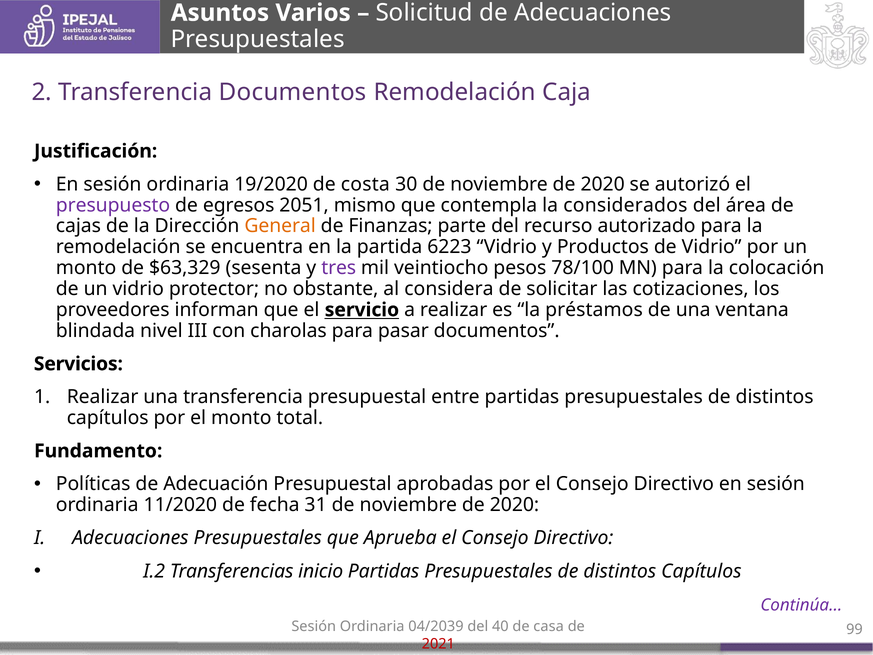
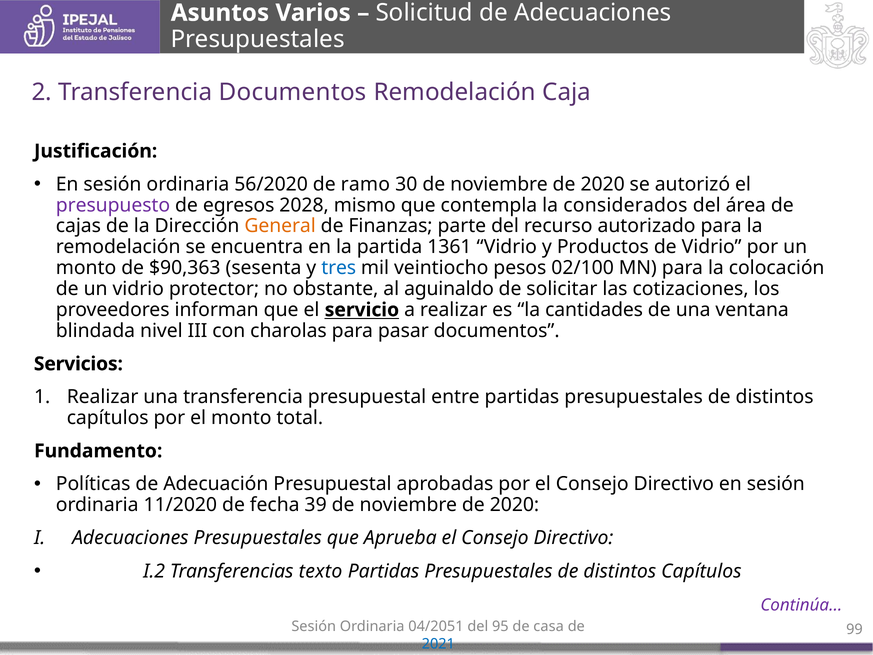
19/2020: 19/2020 -> 56/2020 (271, 184)
costa: costa -> ramo (365, 184)
2051: 2051 -> 2028 (304, 205)
6223: 6223 -> 1361 (449, 247)
$63,329: $63,329 -> $90,363 (185, 268)
tres colour: purple -> blue (339, 268)
78/100: 78/100 -> 02/100 (583, 268)
considera: considera -> aguinaldo (449, 289)
préstamos: préstamos -> cantidades (594, 310)
31: 31 -> 39 (316, 505)
inicio: inicio -> texto (321, 571)
04/2039: 04/2039 -> 04/2051 (436, 626)
40: 40 -> 95 (500, 626)
2021 colour: red -> blue (438, 644)
